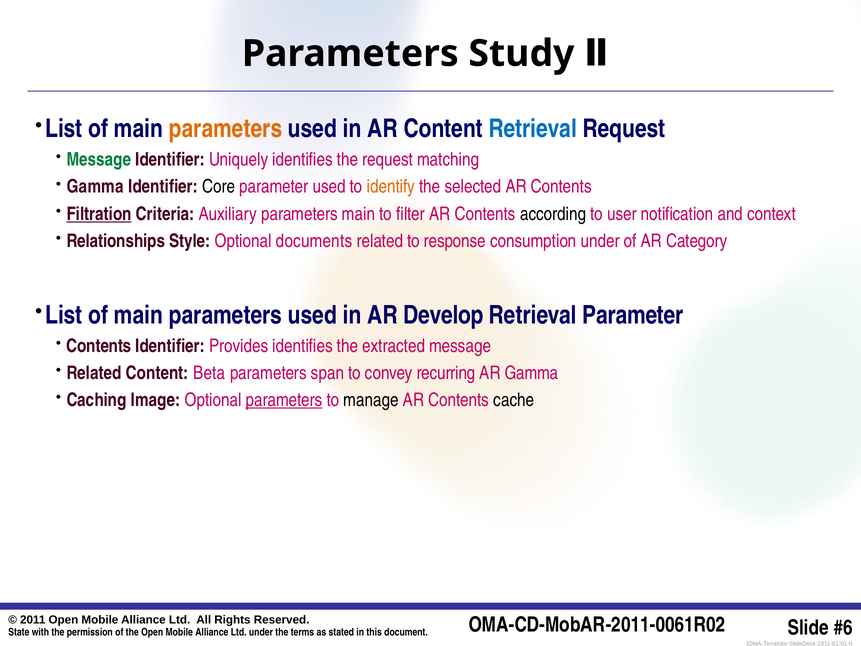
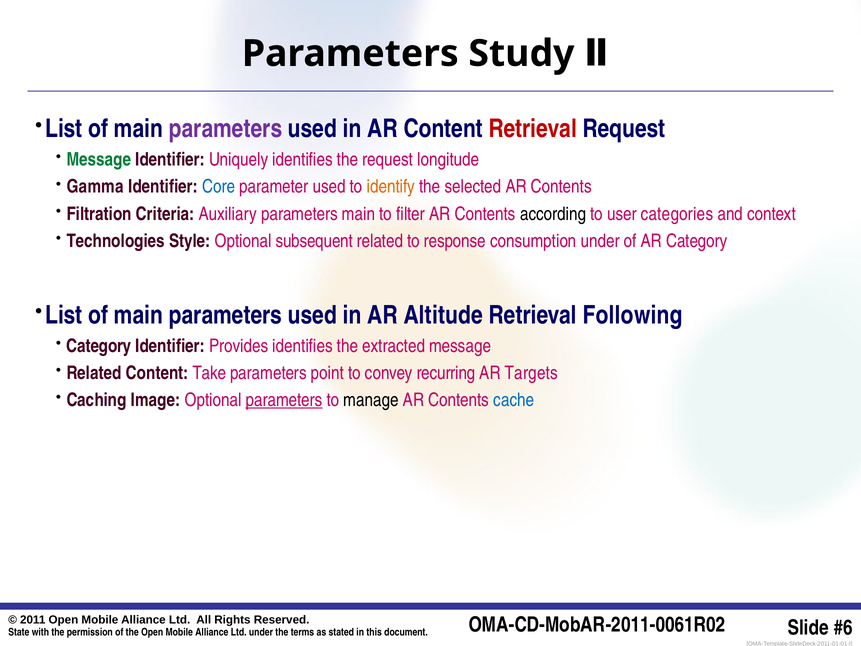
parameters colour: orange -> purple (226, 129)
Retrieval colour: blue -> red (533, 129)
matching: matching -> longitude (448, 160)
Core colour: black -> blue (219, 187)
Filtration underline: present -> none (99, 214)
notification: notification -> categories (677, 214)
Relationships: Relationships -> Technologies (116, 241)
documents: documents -> subsequent (314, 241)
Develop: Develop -> Altitude (443, 315)
Retrieval Parameter: Parameter -> Following (633, 315)
Contents: Contents -> Category (99, 346)
Beta: Beta -> Take (209, 373)
span: span -> point (327, 373)
AR Gamma: Gamma -> Targets (531, 373)
cache colour: black -> blue (514, 400)
